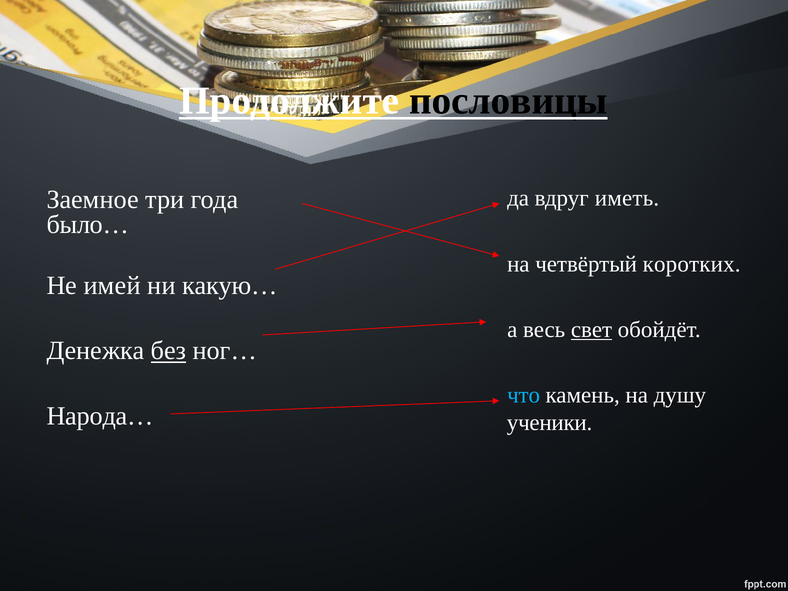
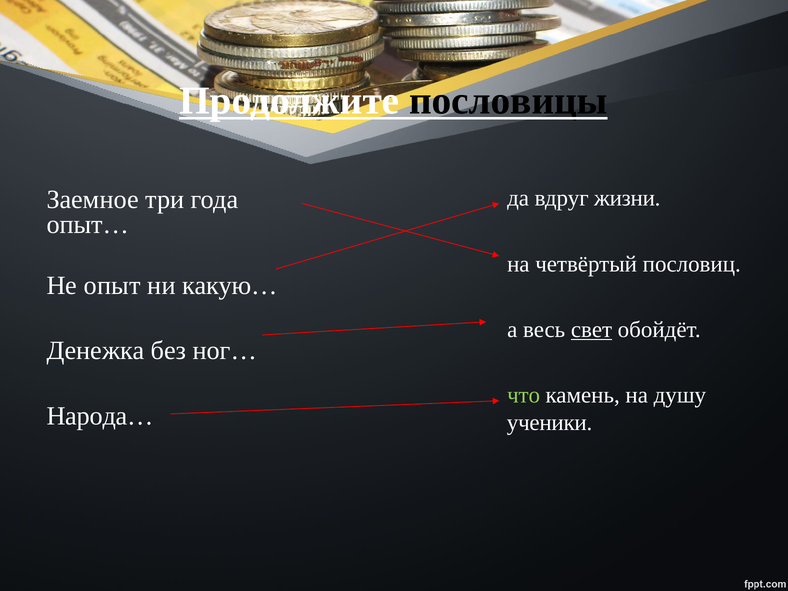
иметь: иметь -> жизни (627, 198)
было…: было… -> опыт… (88, 225)
коротких: коротких -> пословиц (692, 264)
имей: имей -> опыт (112, 286)
без underline: present -> none (168, 351)
что colour: light blue -> light green (524, 395)
